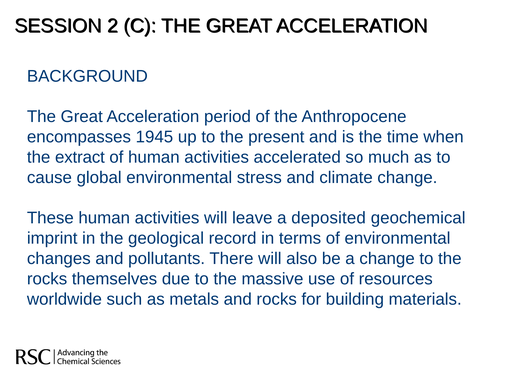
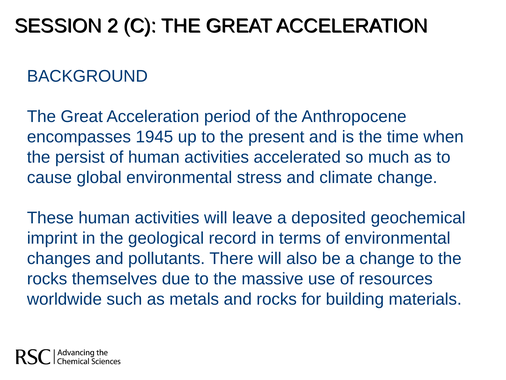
extract: extract -> persist (80, 157)
